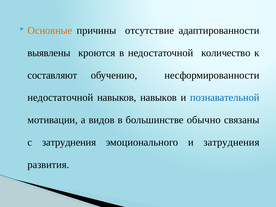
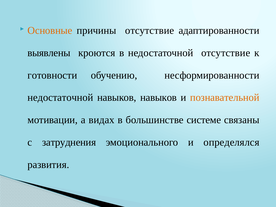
недостаточной количество: количество -> отсутствие (226, 53)
составляют: составляют -> готовности (52, 75)
познавательной colour: blue -> orange (225, 98)
видов: видов -> видах (102, 120)
обычно: обычно -> системе (204, 120)
и затруднения: затруднения -> определялся (231, 142)
